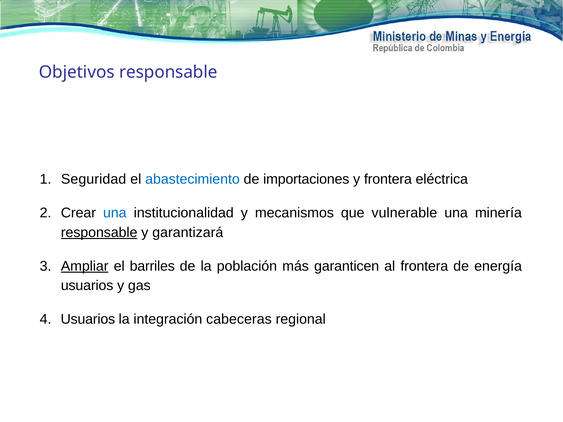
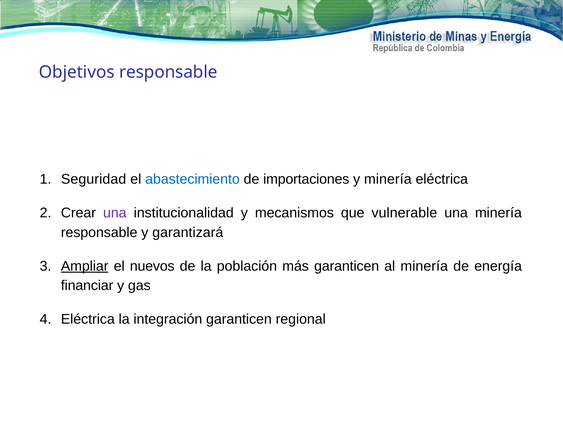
y frontera: frontera -> minería (388, 179)
una colour: blue -> purple (115, 213)
responsable underline: present -> none (99, 233)
barriles: barriles -> nuevos (152, 266)
al frontera: frontera -> minería (424, 266)
usuarios: usuarios -> financiar (87, 286)
Usuarios: Usuarios -> Eléctrica (88, 319)
integración cabeceras: cabeceras -> garanticen (239, 319)
